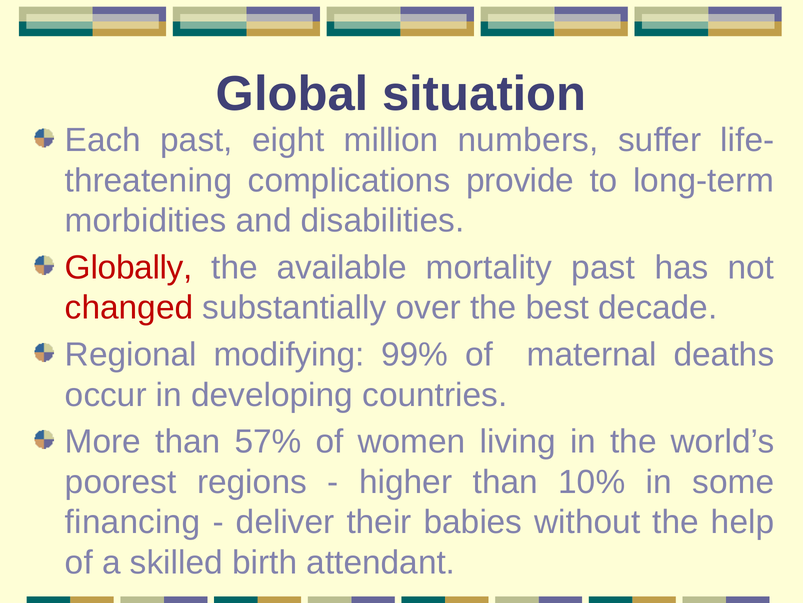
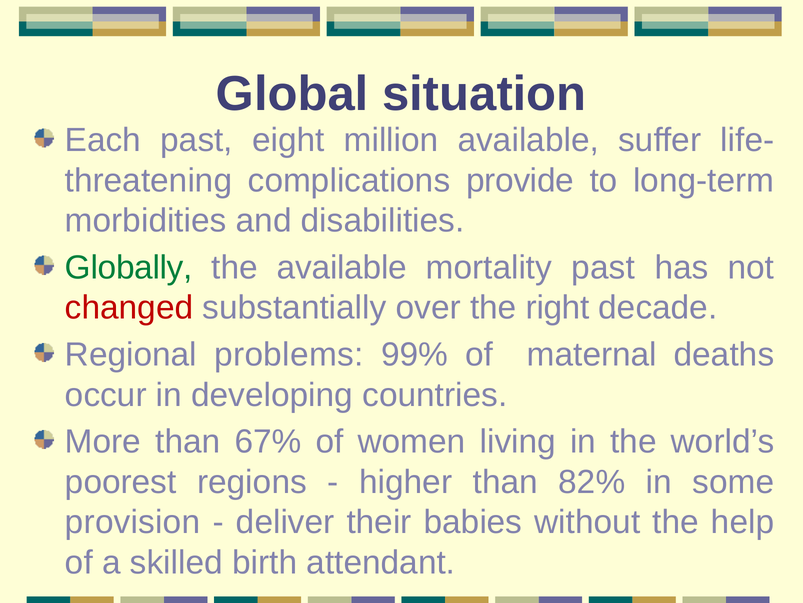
million numbers: numbers -> available (528, 140)
Globally colour: red -> green (129, 267)
best: best -> right (558, 307)
modifying: modifying -> problems (289, 354)
57%: 57% -> 67% (268, 441)
10%: 10% -> 82% (592, 481)
financing: financing -> provision (133, 522)
